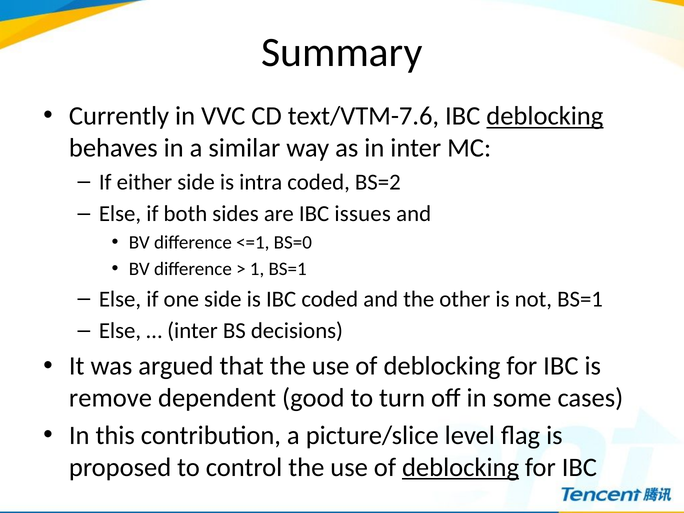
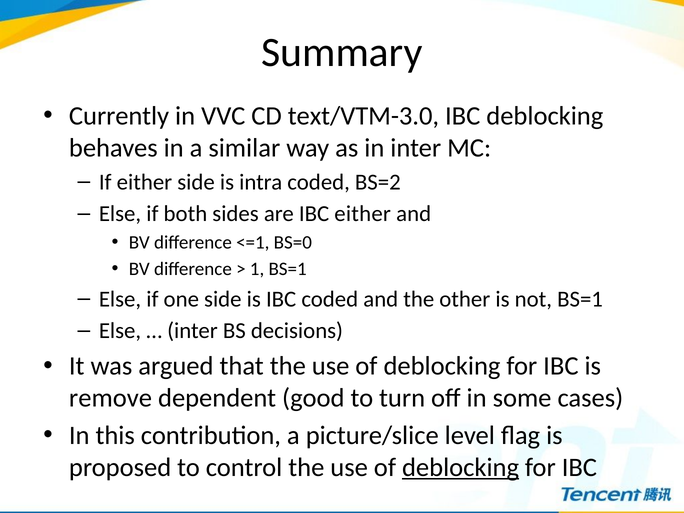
text/VTM-7.6: text/VTM-7.6 -> text/VTM-3.0 (363, 116)
deblocking underline: present -> none (545, 116)
IBC issues: issues -> either (363, 214)
